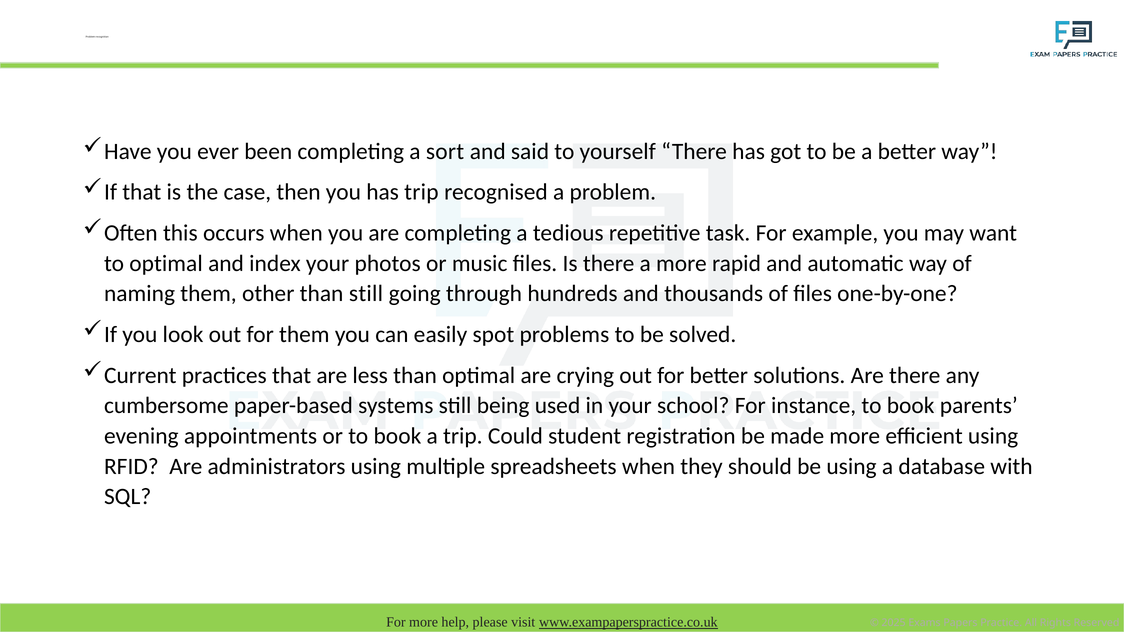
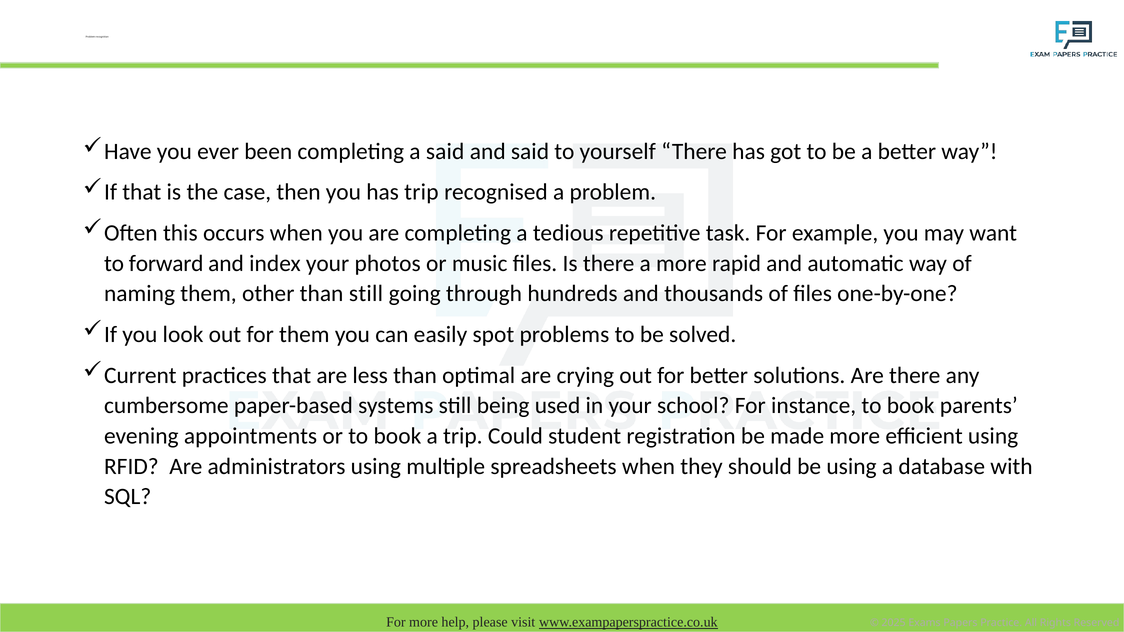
a sort: sort -> said (445, 151)
to optimal: optimal -> forward (166, 263)
